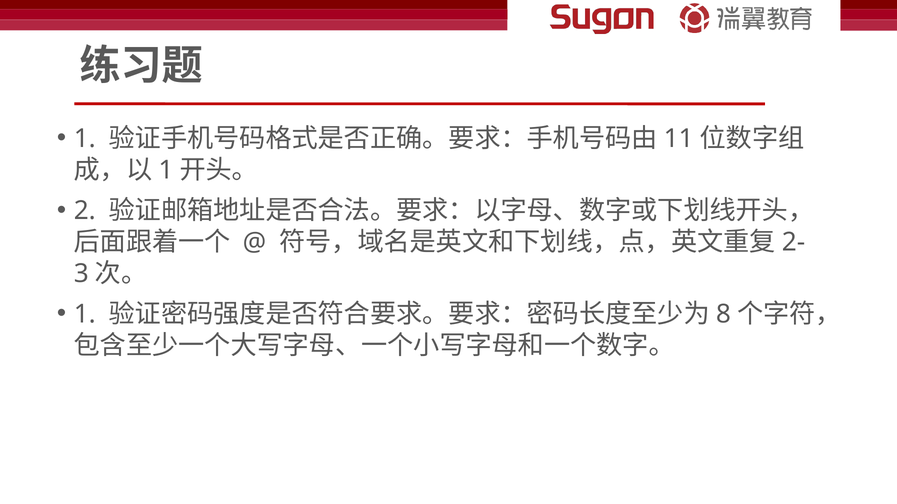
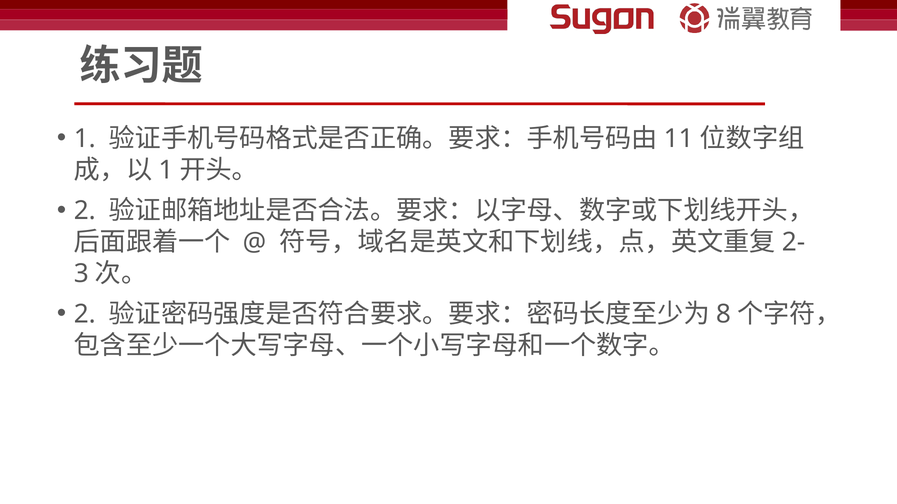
1: 1 -> 2 (85, 315)
